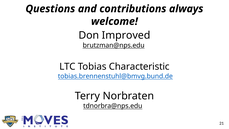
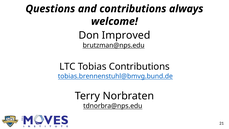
Tobias Characteristic: Characteristic -> Contributions (139, 67)
